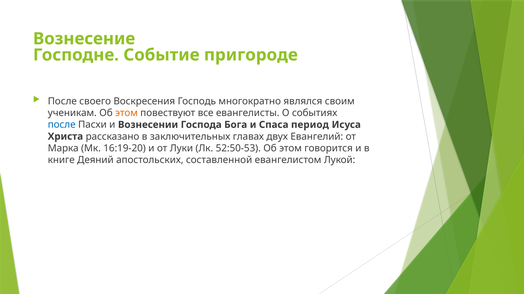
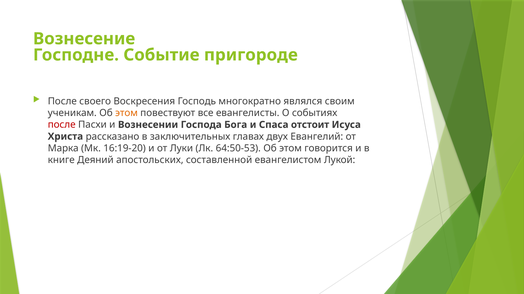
после colour: blue -> red (62, 125)
период: период -> отстоит (310, 125)
52:50-53: 52:50-53 -> 64:50-53 (238, 149)
